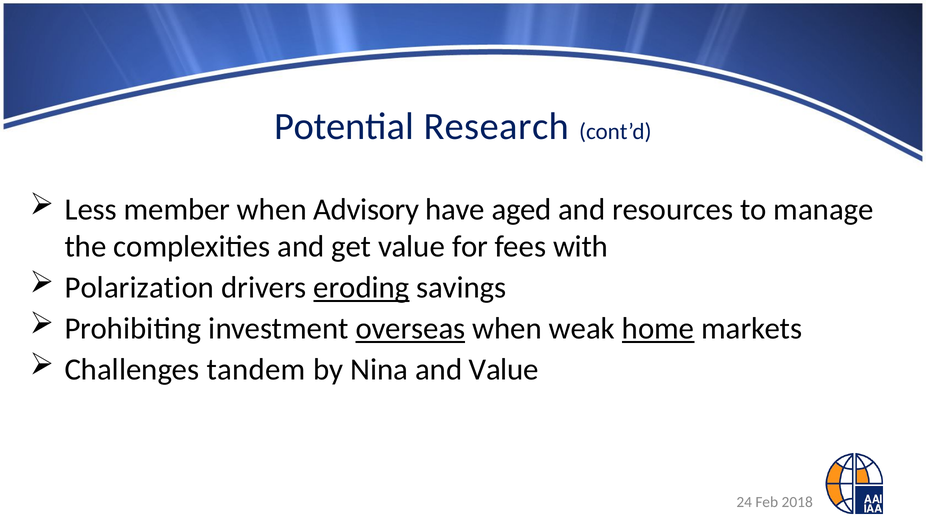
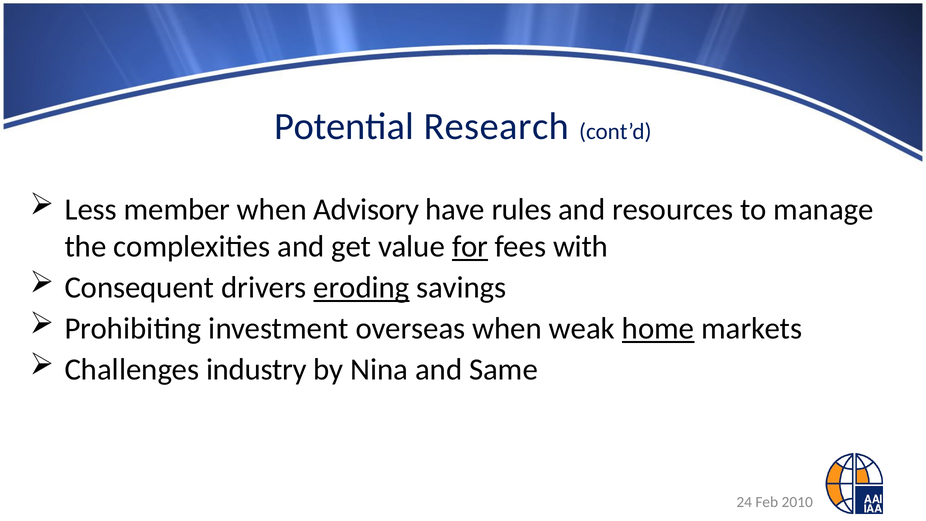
aged: aged -> rules (522, 210)
for underline: none -> present (470, 247)
Polarization: Polarization -> Consequent (139, 288)
overseas underline: present -> none (410, 329)
tandem: tandem -> industry (256, 369)
and Value: Value -> Same (504, 369)
2018: 2018 -> 2010 (797, 502)
